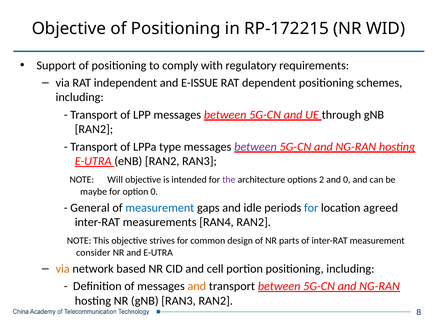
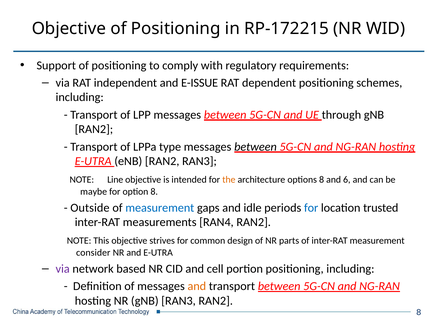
between colour: purple -> black (255, 147)
Will: Will -> Line (115, 180)
the colour: purple -> orange (229, 180)
options 2: 2 -> 8 (322, 180)
and 0: 0 -> 6 (347, 180)
option 0: 0 -> 8 (154, 192)
General: General -> Outside (90, 208)
agreed: agreed -> trusted (381, 208)
via colour: orange -> purple (63, 269)
